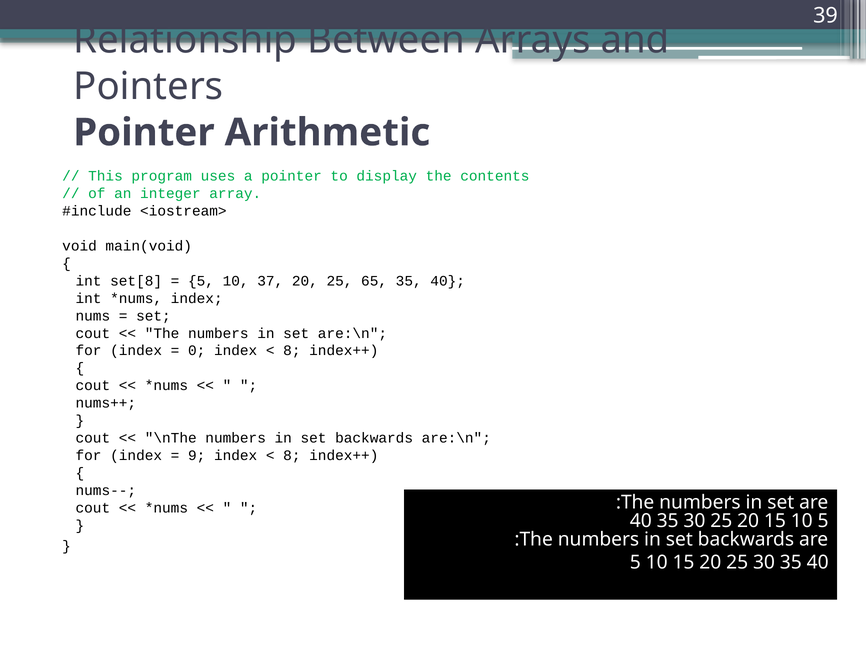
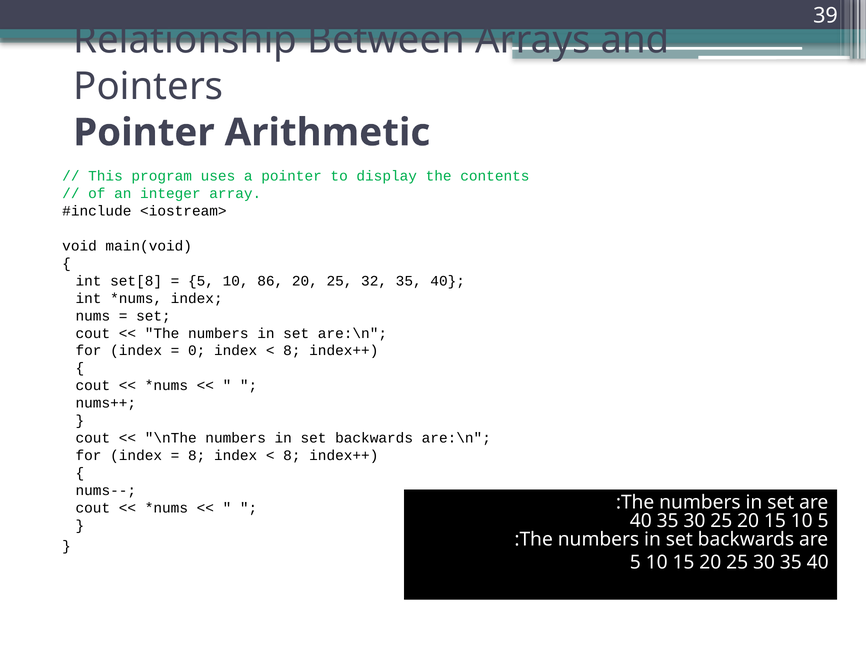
37: 37 -> 86 (270, 281)
65: 65 -> 32 (374, 281)
9: 9 -> 8 (197, 455)
